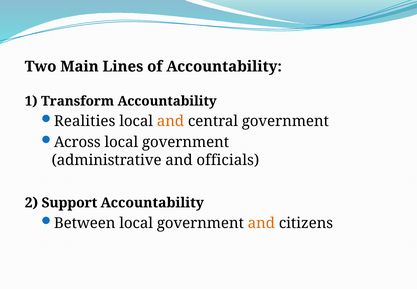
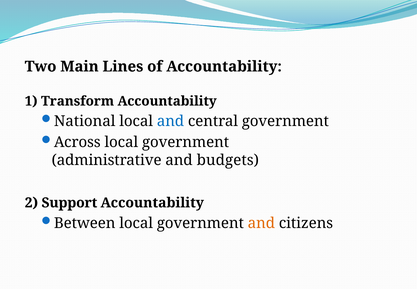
Realities: Realities -> National (85, 121)
and colour: orange -> blue (170, 121)
officials: officials -> budgets (228, 160)
